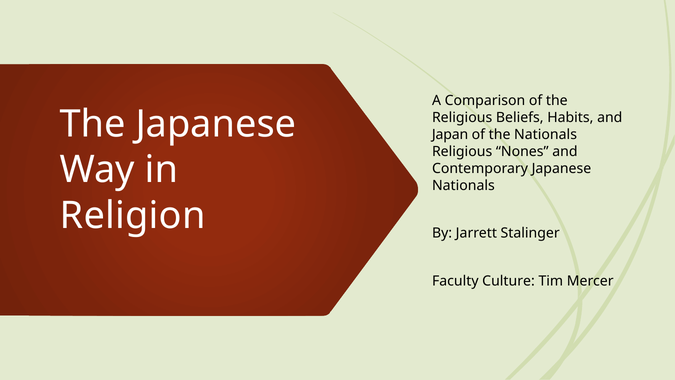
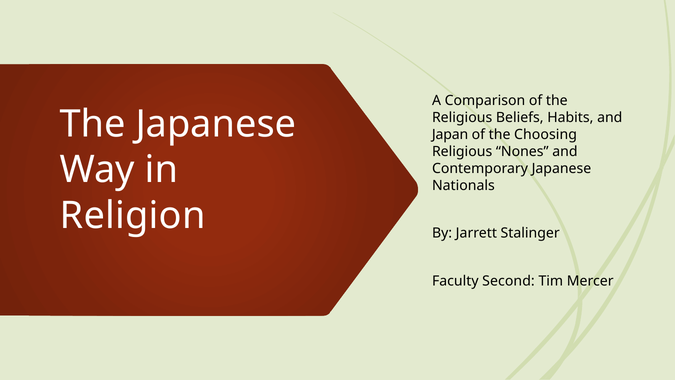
the Nationals: Nationals -> Choosing (546, 134)
Culture: Culture -> Second (508, 281)
